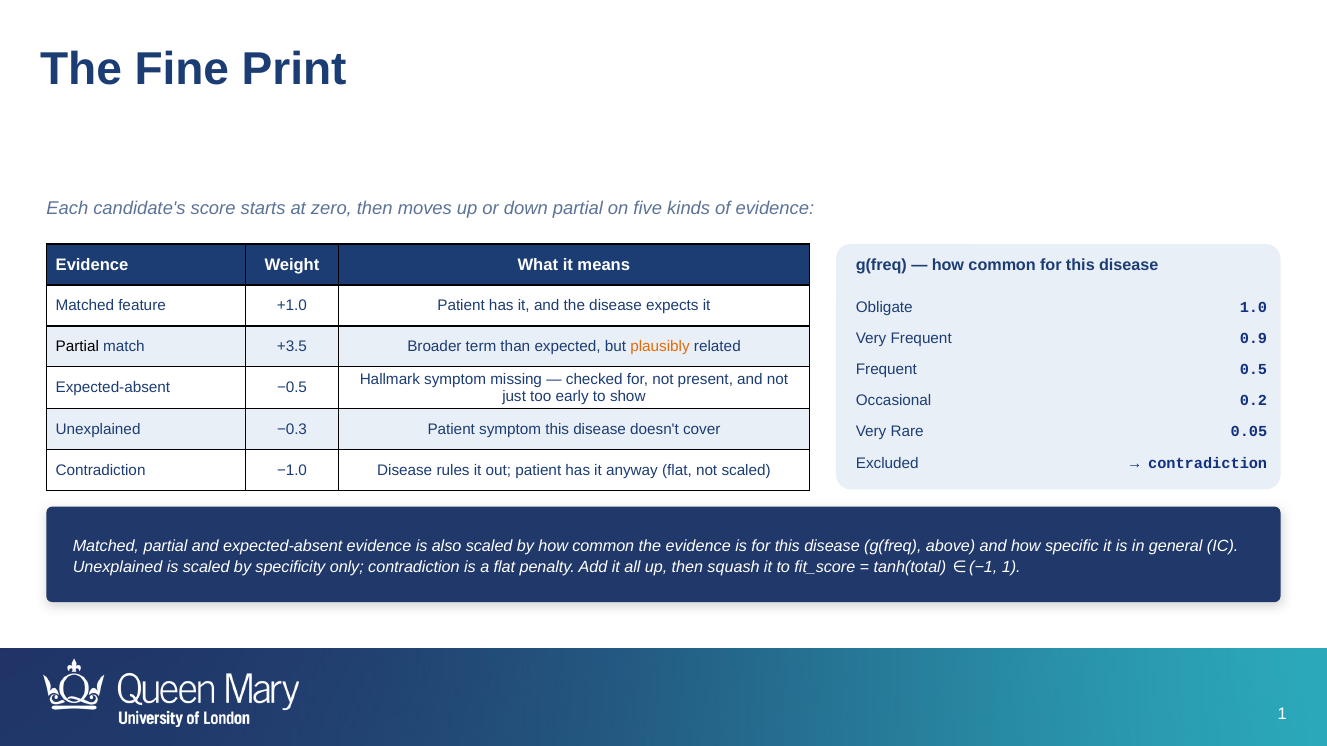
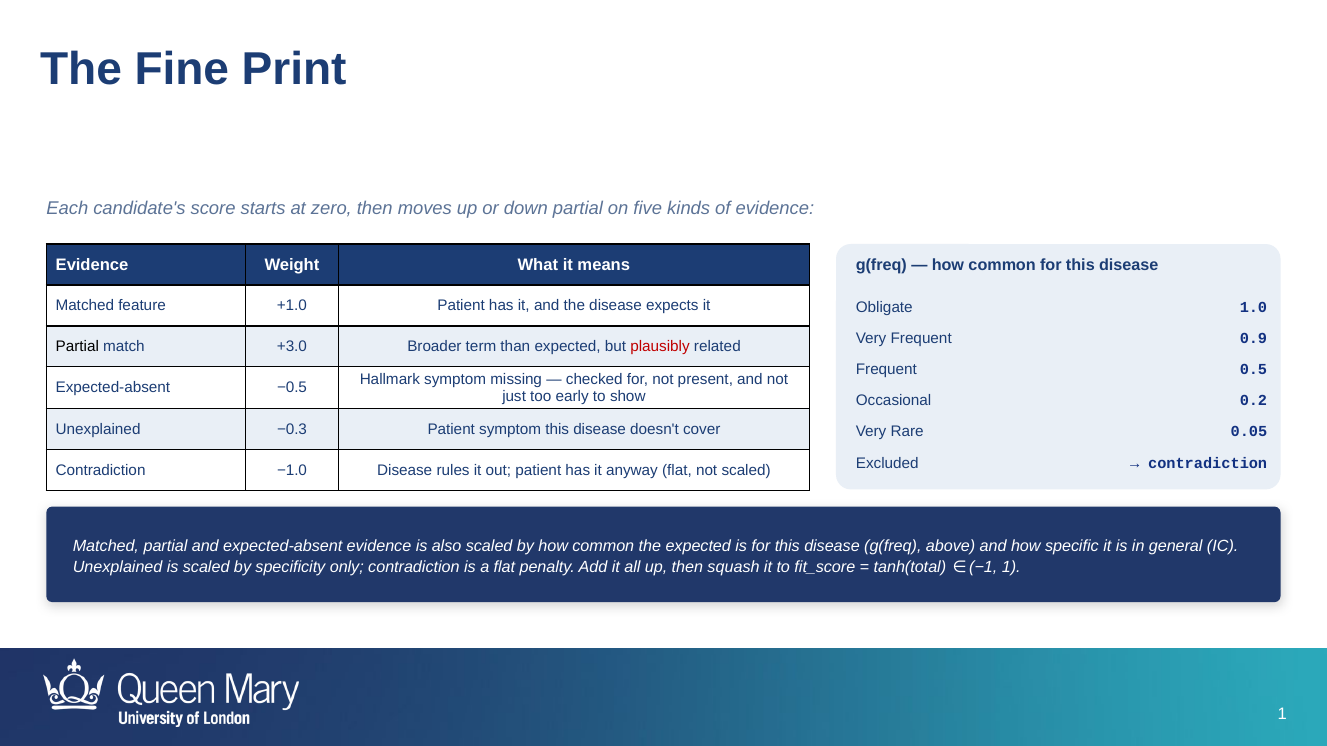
+3.5: +3.5 -> +3.0 (292, 347)
plausibly colour: orange -> red (660, 347)
the evidence: evidence -> expected (698, 546)
